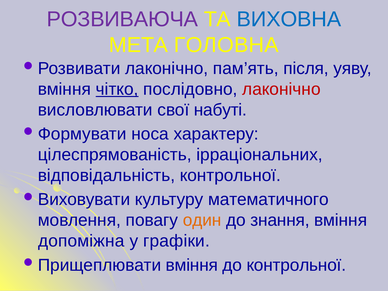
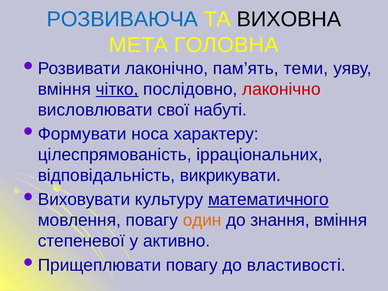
РОЗВИВАЮЧА colour: purple -> blue (122, 19)
ВИХОВНА colour: blue -> black (289, 19)
після: після -> теми (306, 68)
відповідальність контрольної: контрольної -> викрикувати (230, 175)
математичного underline: none -> present (268, 200)
допоміжна: допоміжна -> степеневої (81, 241)
графіки: графіки -> активно (177, 241)
вміння: вміння -> повагу (192, 265)
до контрольної: контрольної -> властивості (296, 265)
